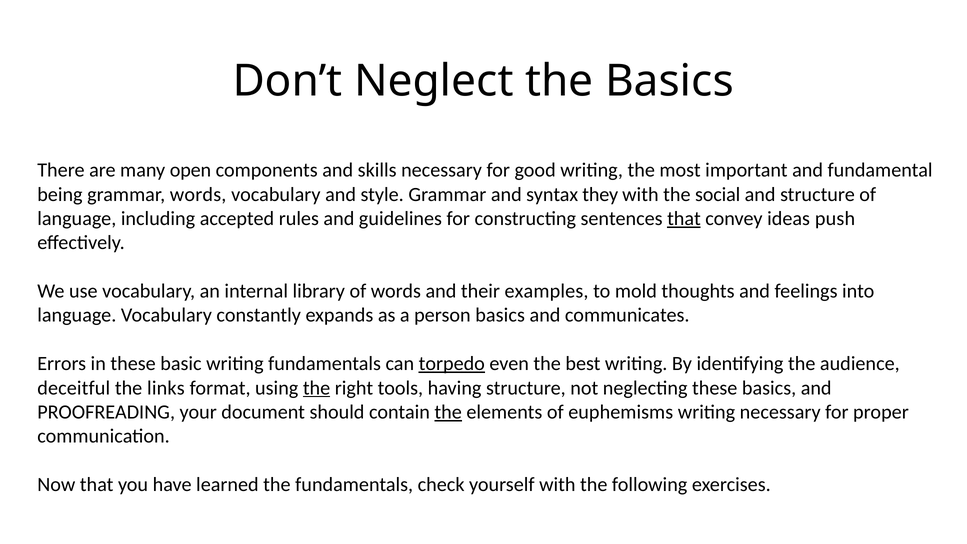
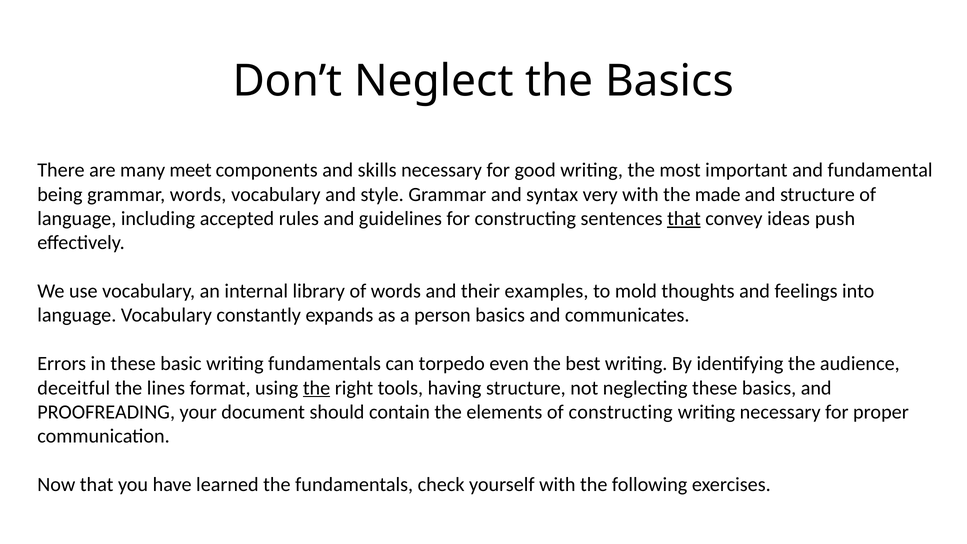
open: open -> meet (191, 170)
they: they -> very (600, 194)
social: social -> made (718, 194)
torpedo underline: present -> none (452, 364)
links: links -> lines (166, 388)
the underline: present -> none (448, 412)
of euphemisms: euphemisms -> constructing (621, 412)
